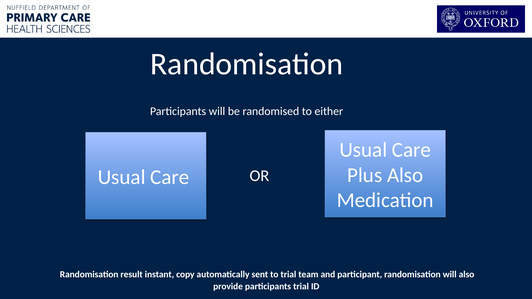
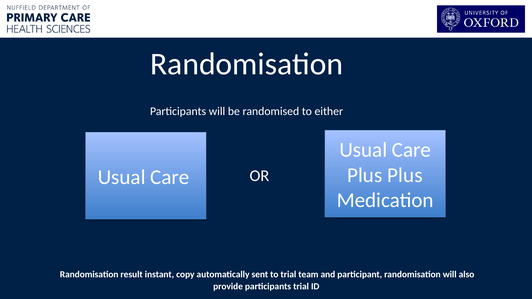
Plus Also: Also -> Plus (405, 175)
